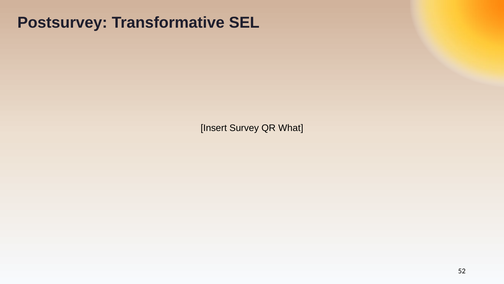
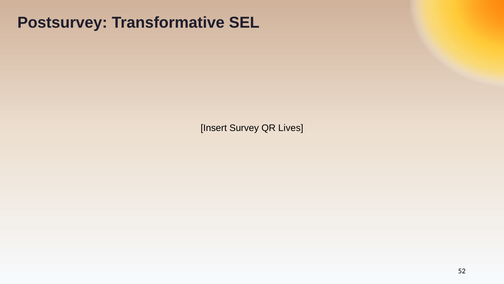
What: What -> Lives (291, 128)
